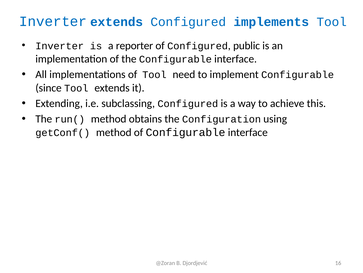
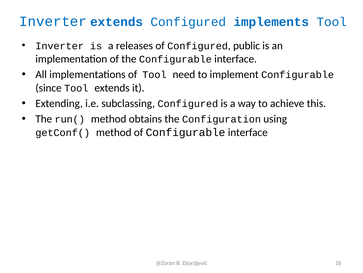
reporter: reporter -> releases (134, 46)
